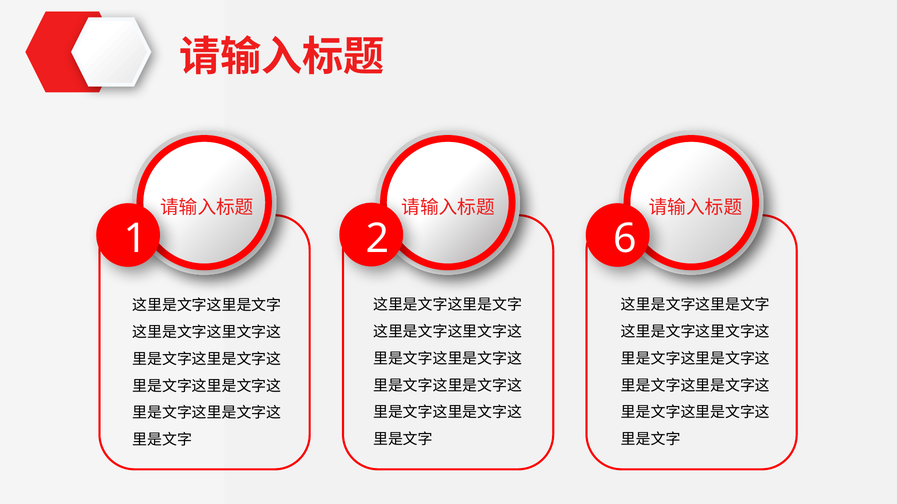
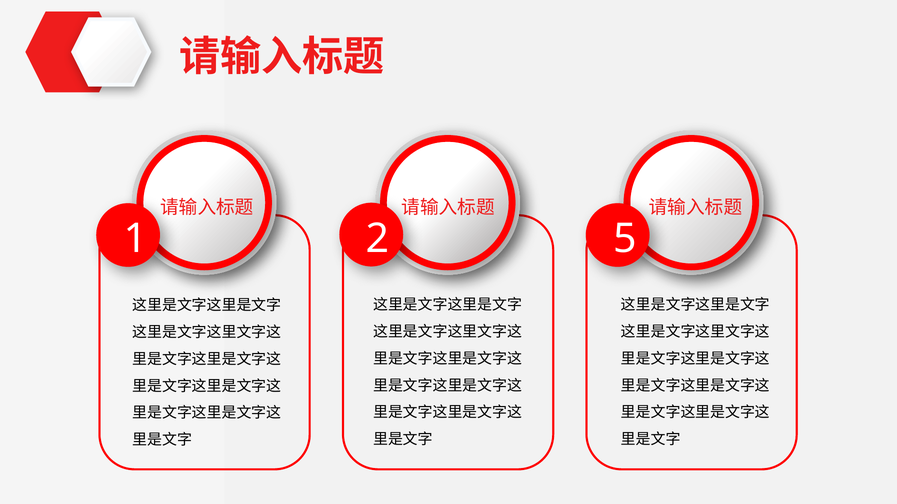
6: 6 -> 5 (625, 239)
